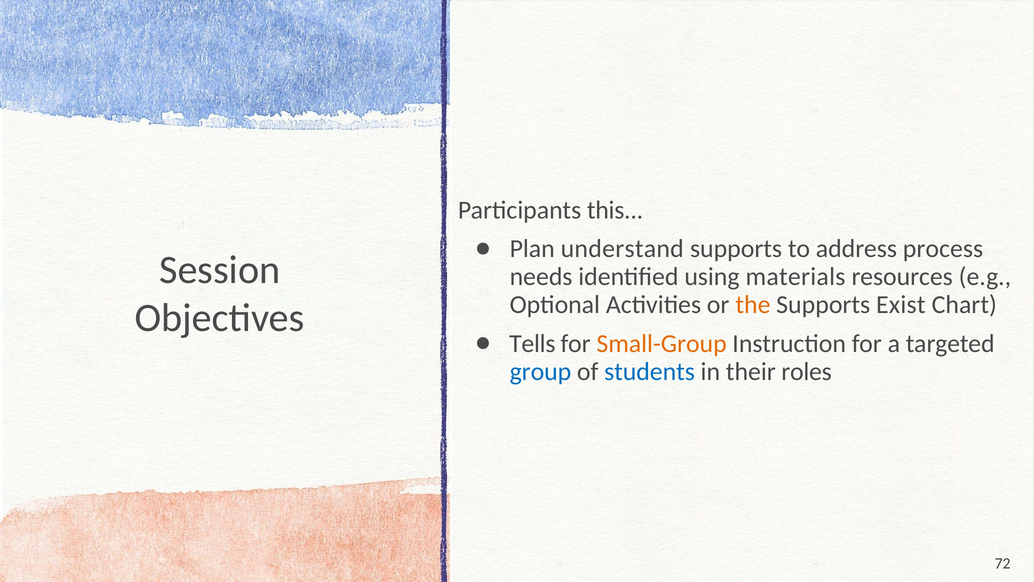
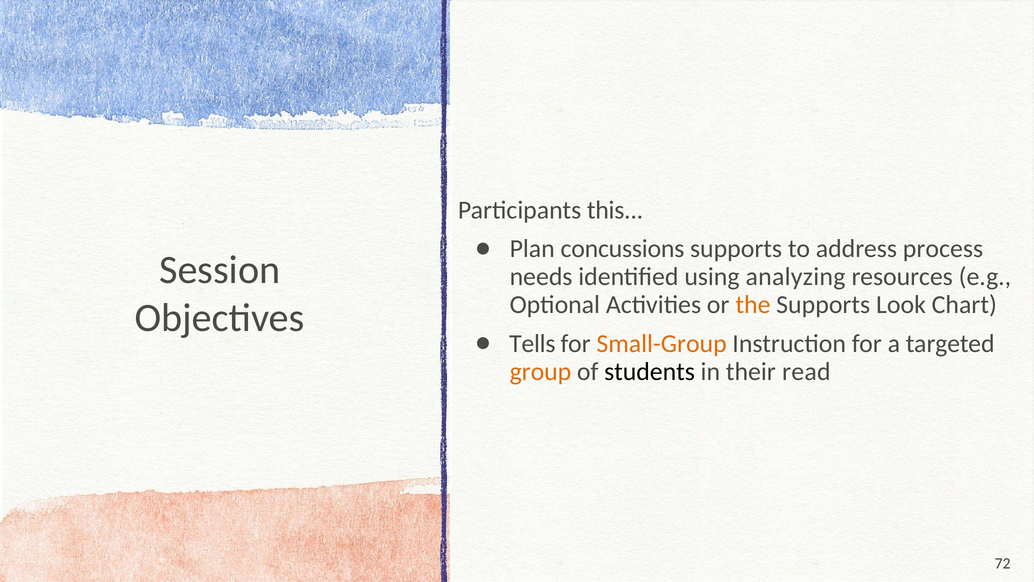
understand: understand -> concussions (622, 249)
materials: materials -> analyzing (795, 277)
Exist: Exist -> Look (901, 305)
group colour: blue -> orange (540, 371)
students colour: blue -> black (650, 371)
roles: roles -> read (806, 371)
